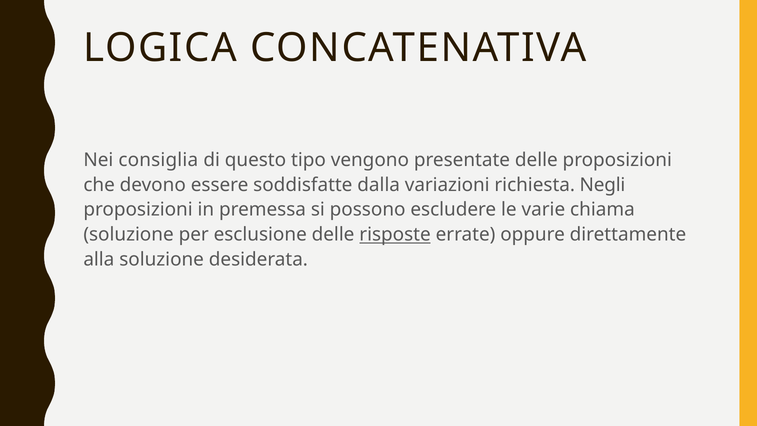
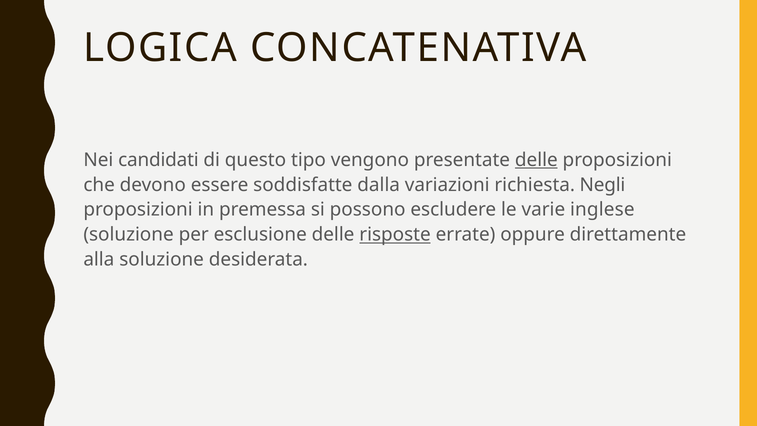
consiglia: consiglia -> candidati (158, 160)
delle underline: none -> present (536, 160)
chiama: chiama -> inglese (602, 210)
